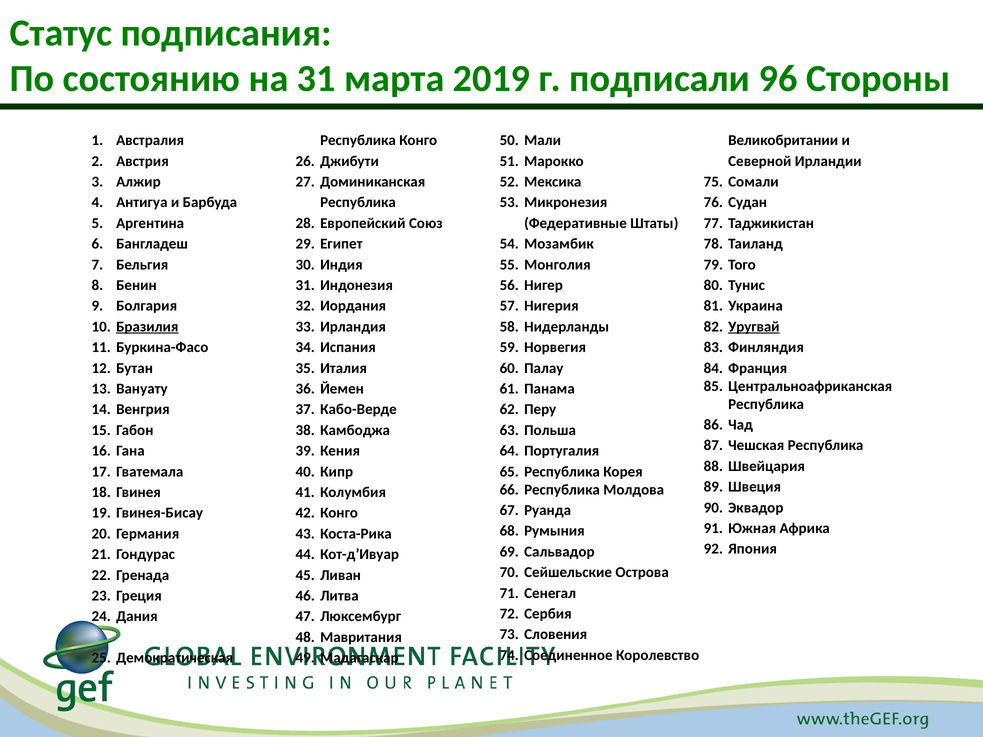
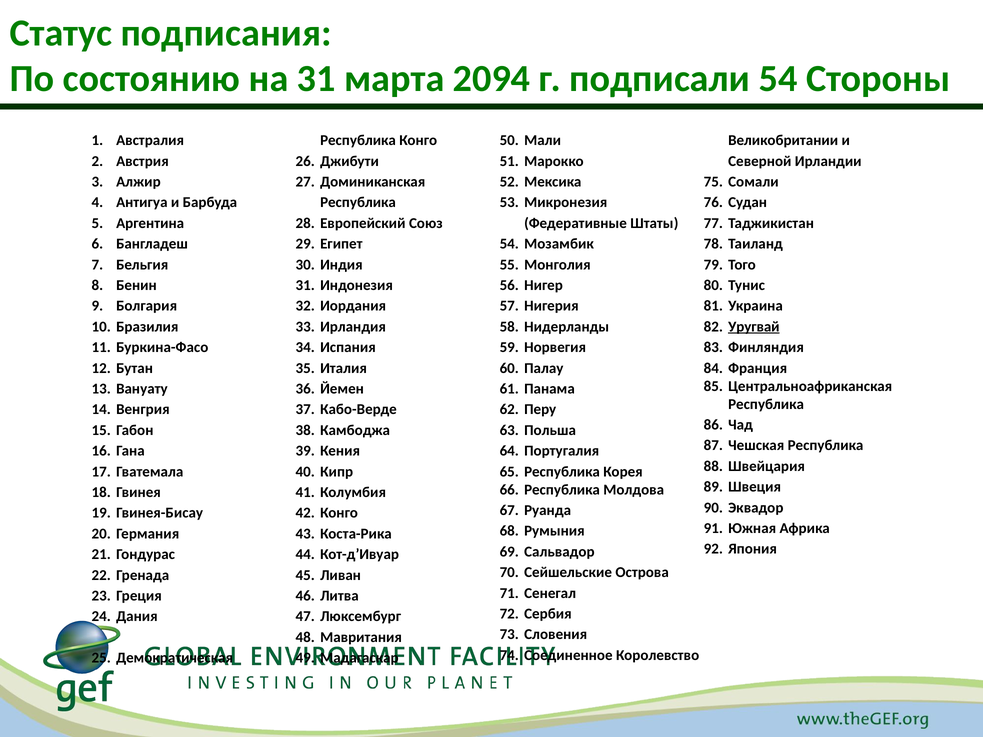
2019: 2019 -> 2094 (492, 79)
подписали 96: 96 -> 54 (778, 79)
Бразилия underline: present -> none (147, 327)
